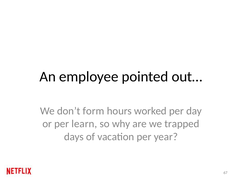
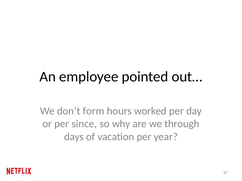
learn: learn -> since (84, 124)
trapped: trapped -> through (182, 124)
